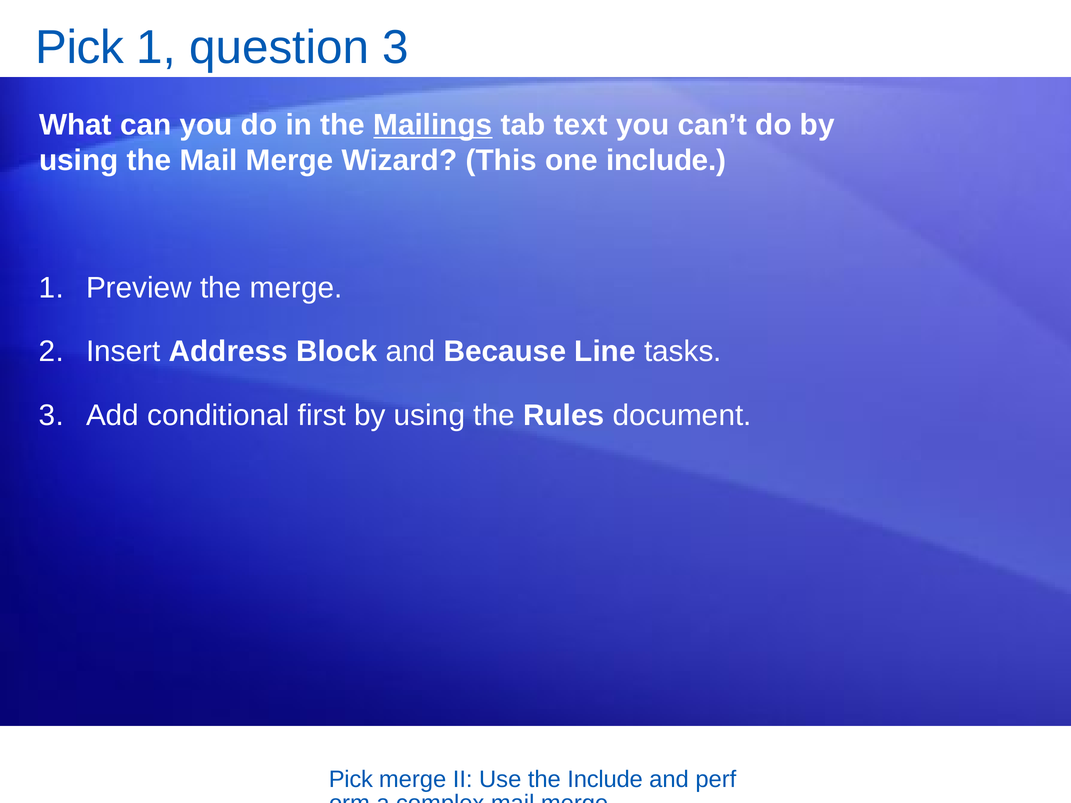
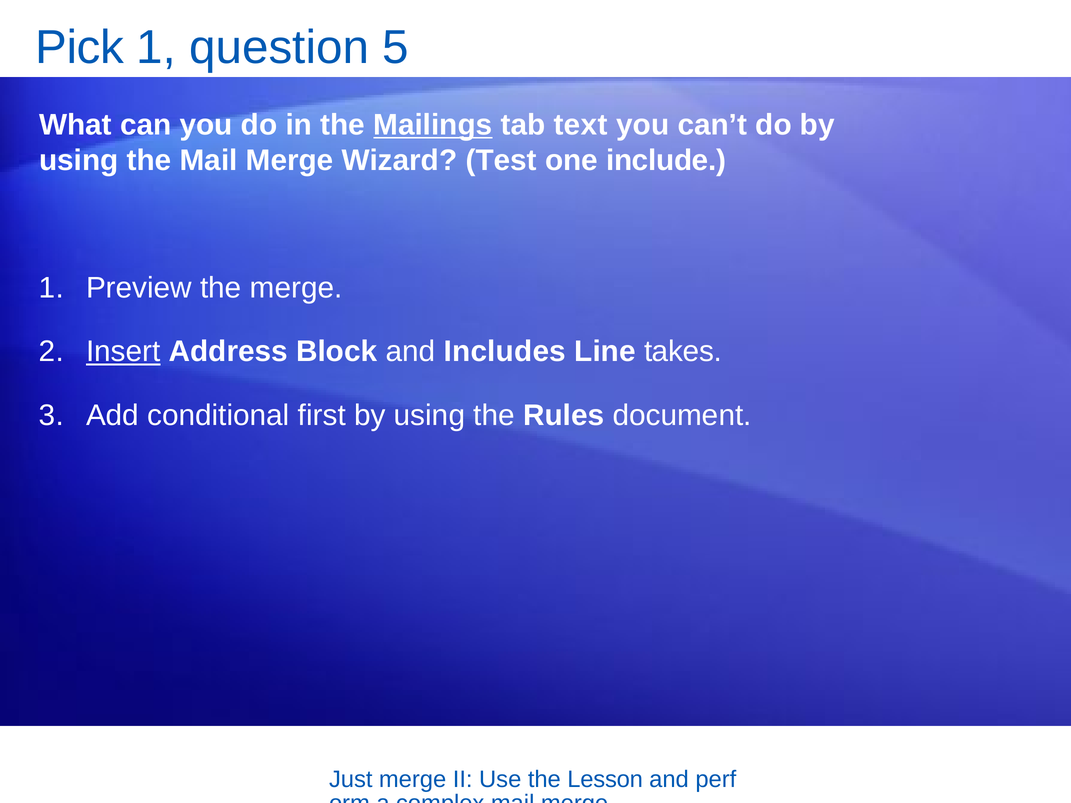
question 3: 3 -> 5 (396, 48)
This: This -> Test (501, 161)
Insert underline: none -> present (123, 352)
Because: Because -> Includes (505, 352)
tasks: tasks -> takes (683, 352)
Pick: Pick -> Just (351, 780)
the Include: Include -> Lesson (605, 780)
